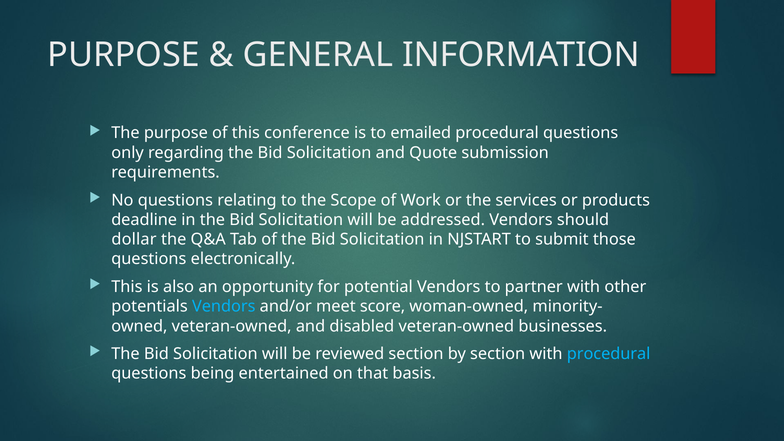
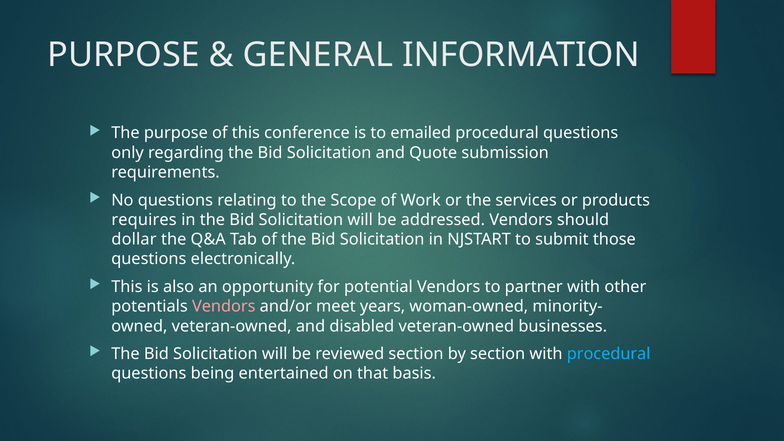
deadline: deadline -> requires (144, 220)
Vendors colour: light blue -> pink (224, 306)
score: score -> years (383, 306)
